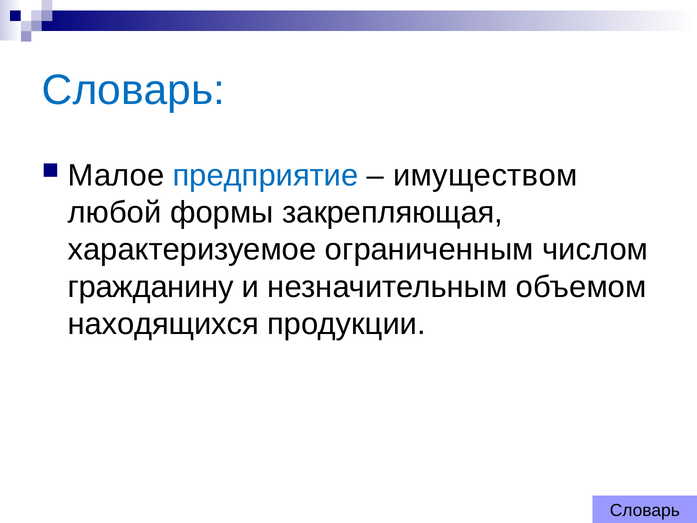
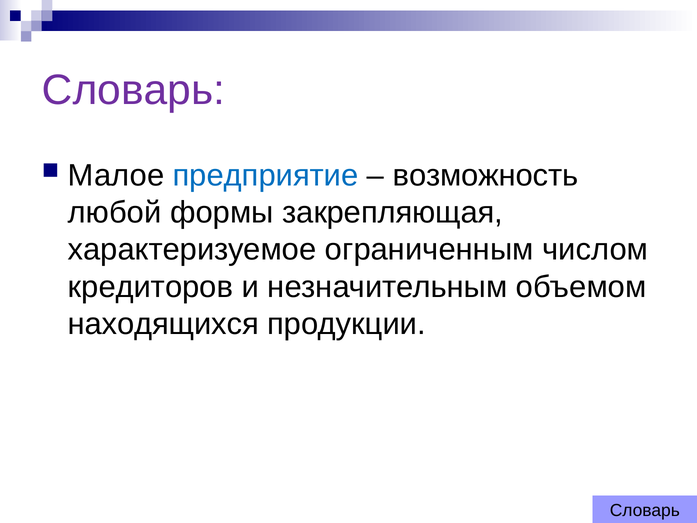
Словарь colour: blue -> purple (133, 90)
имуществом: имуществом -> возможность (486, 175)
гражданину: гражданину -> кредиторов (150, 287)
